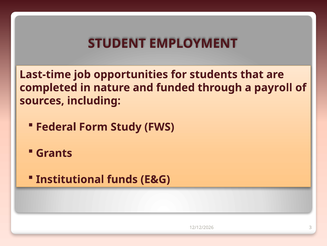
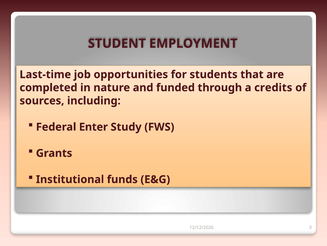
payroll: payroll -> credits (273, 87)
Form: Form -> Enter (93, 127)
